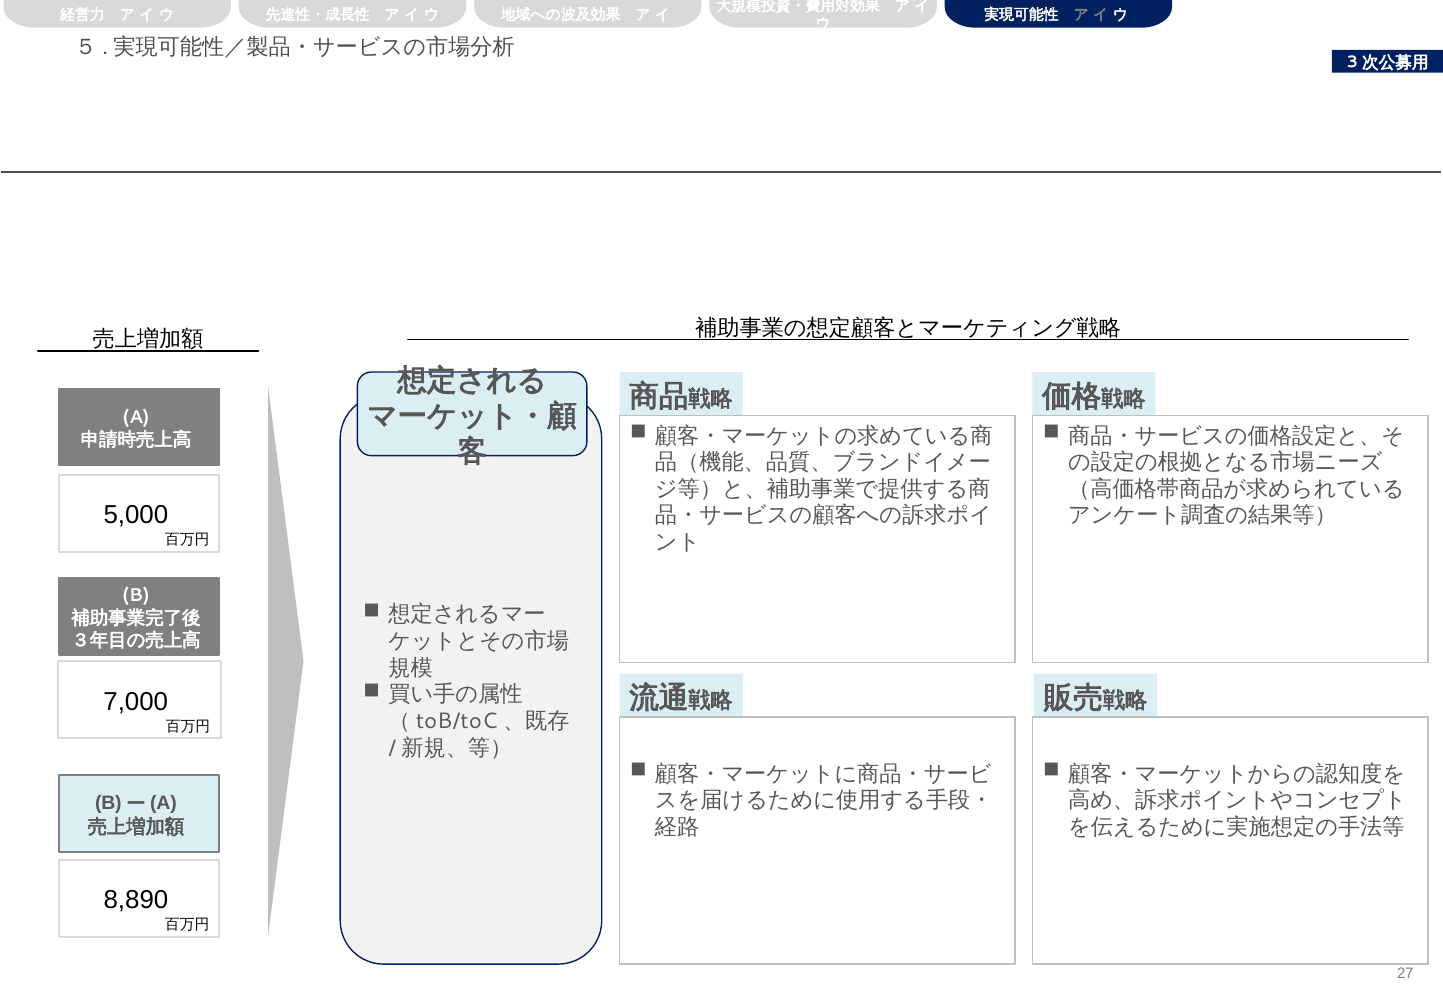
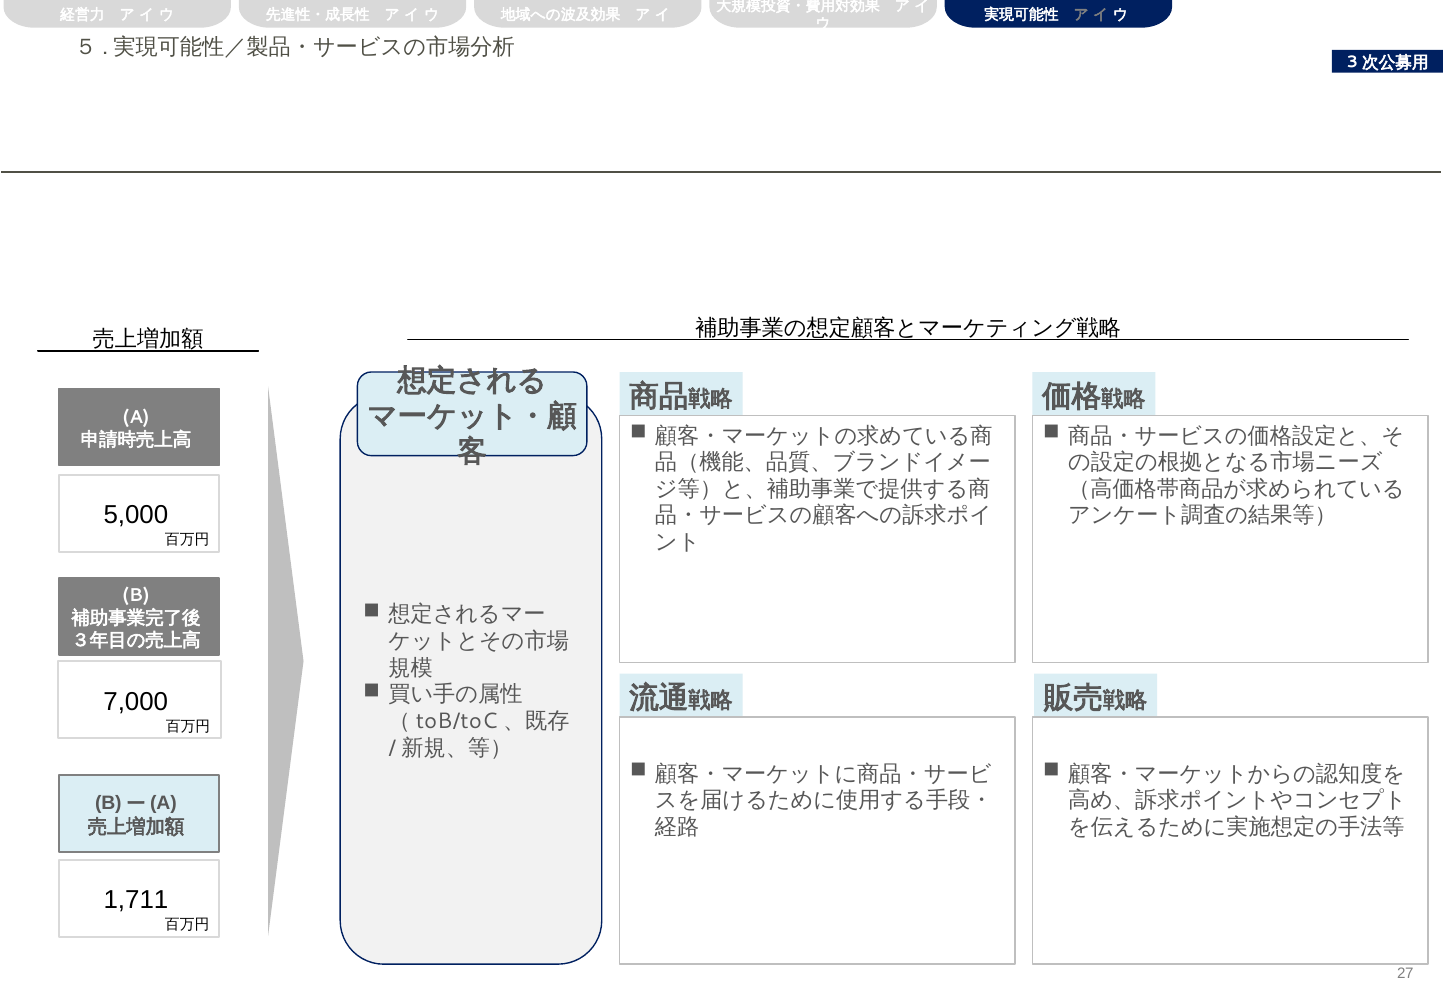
8,890: 8,890 -> 1,711 (136, 900)
